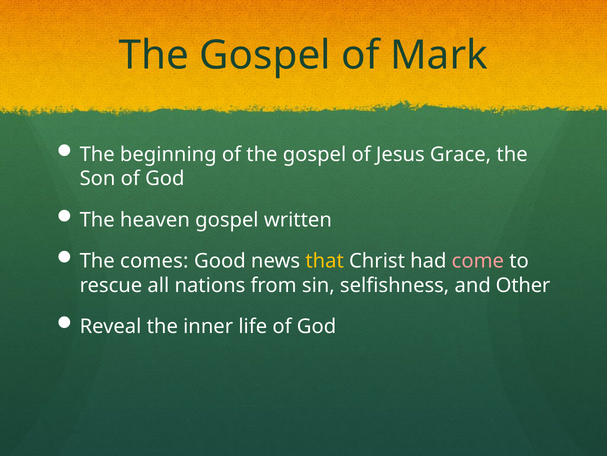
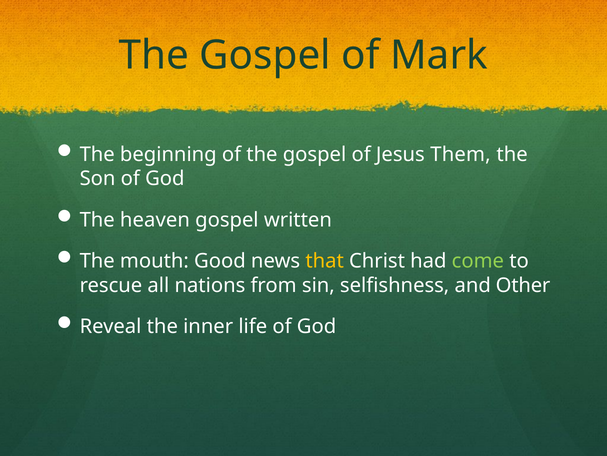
Grace: Grace -> Them (460, 154)
comes: comes -> mouth (154, 261)
come colour: pink -> light green (478, 261)
